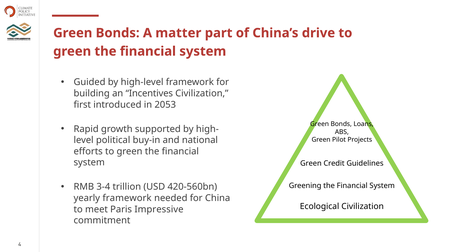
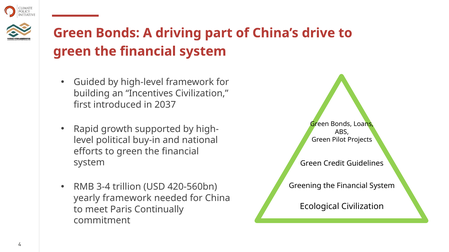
matter: matter -> driving (178, 33)
2053: 2053 -> 2037 (165, 105)
Impressive: Impressive -> Continually (159, 210)
